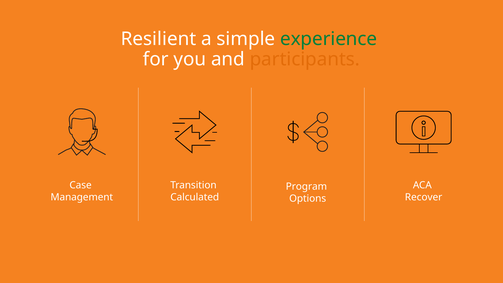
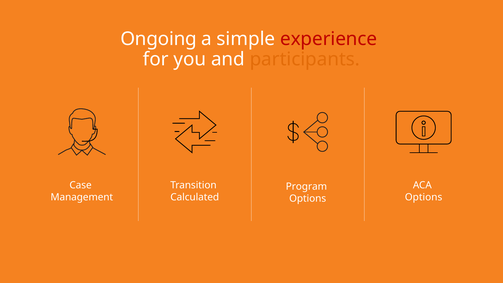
Resilient: Resilient -> Ongoing (159, 39)
experience colour: green -> red (329, 39)
Recover: Recover -> Options (424, 197)
